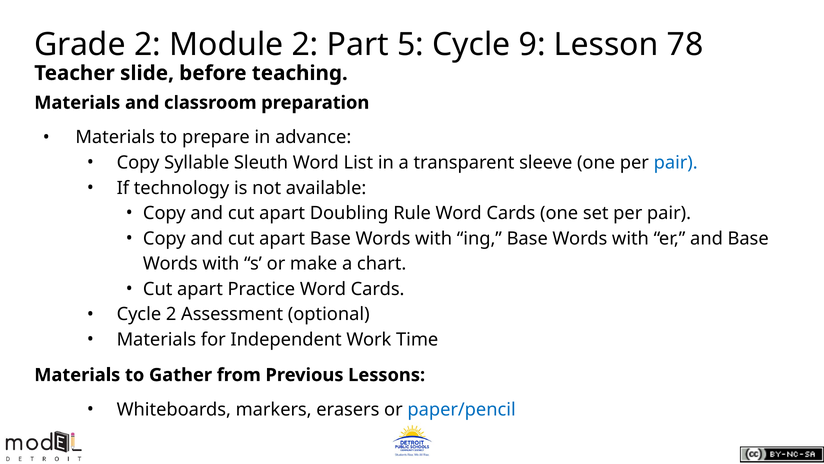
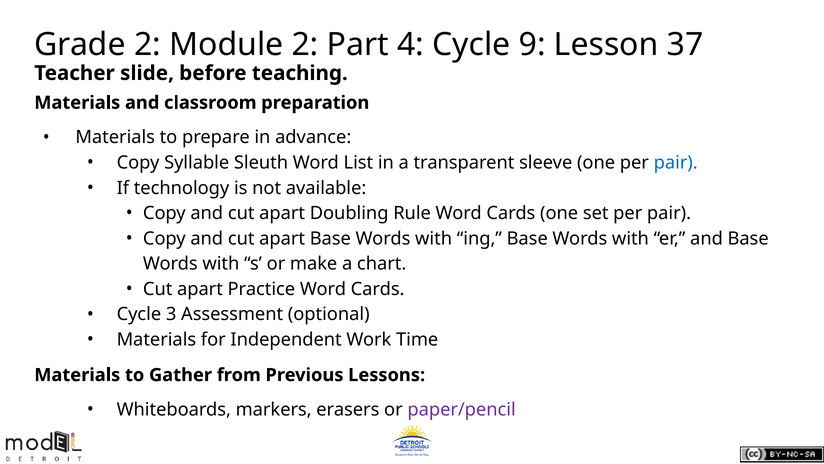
5: 5 -> 4 (411, 45)
78: 78 -> 37 (685, 45)
Cycle 2: 2 -> 3 (171, 314)
paper/pencil colour: blue -> purple (462, 409)
